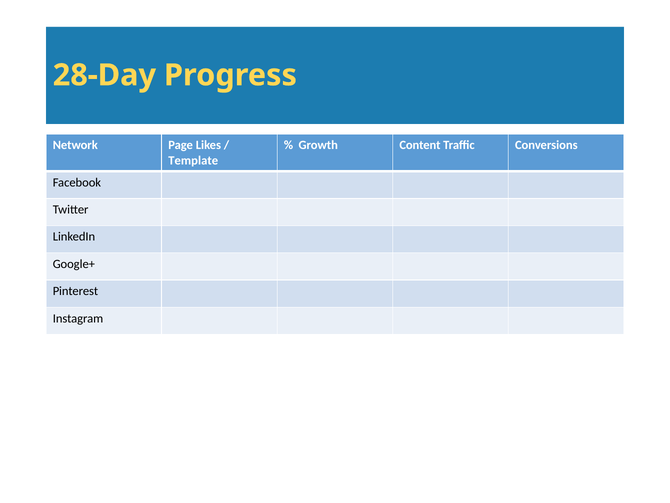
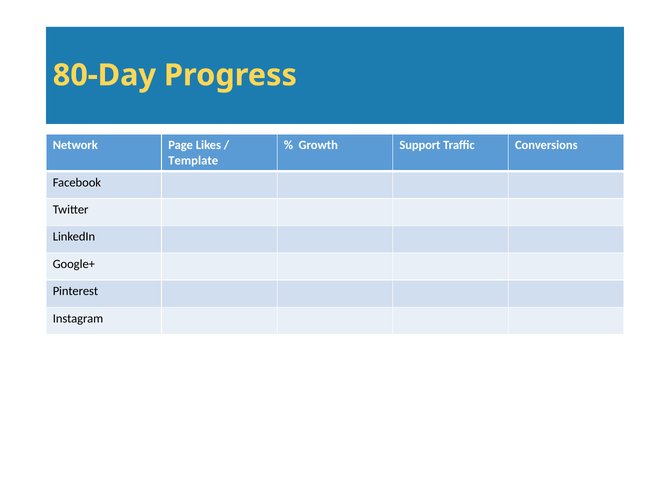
28-Day: 28-Day -> 80-Day (104, 75)
Content: Content -> Support (420, 145)
